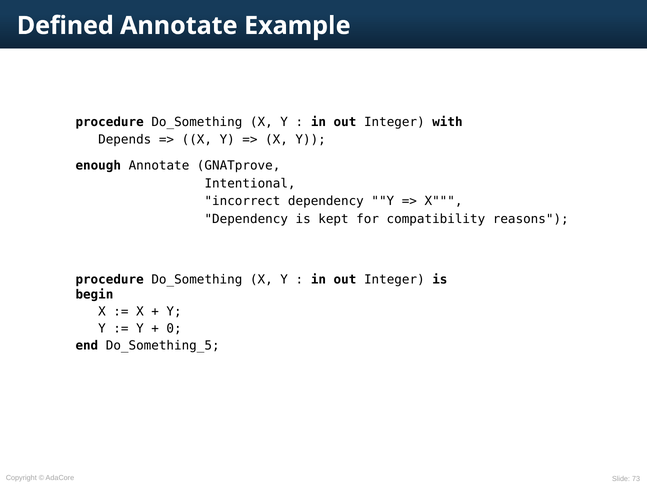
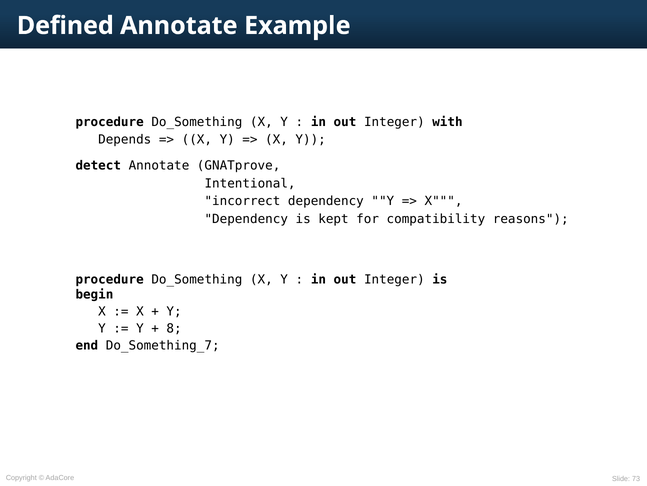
enough: enough -> detect (98, 165)
0: 0 -> 8 (174, 328)
Do_Something_5: Do_Something_5 -> Do_Something_7 (163, 345)
